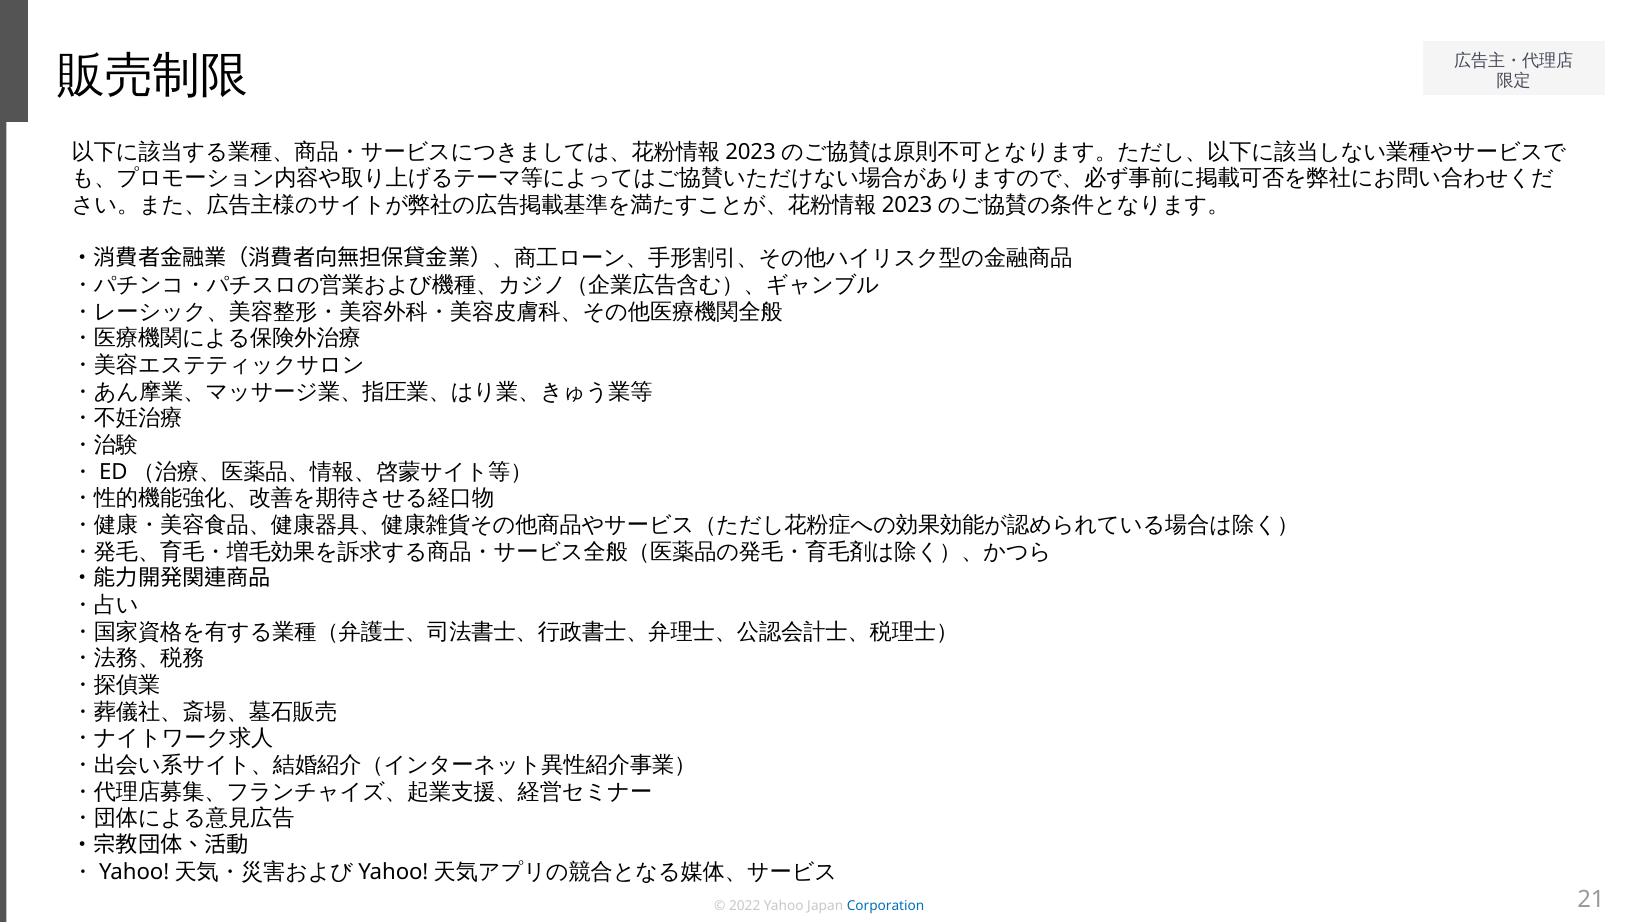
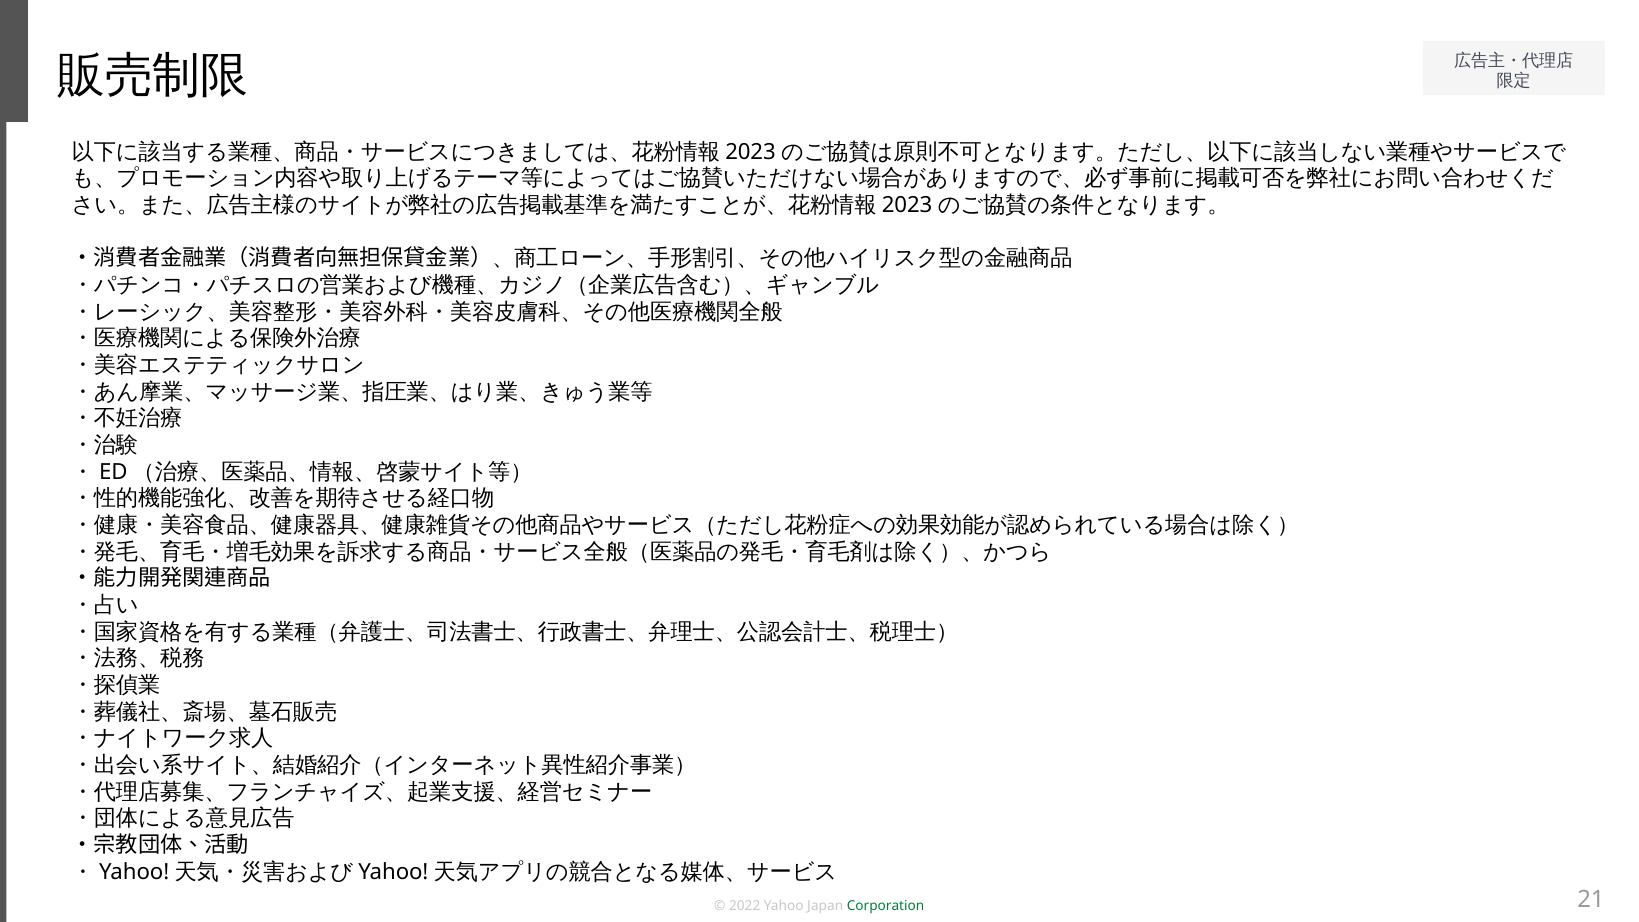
Corporation colour: blue -> green (886, 906)
